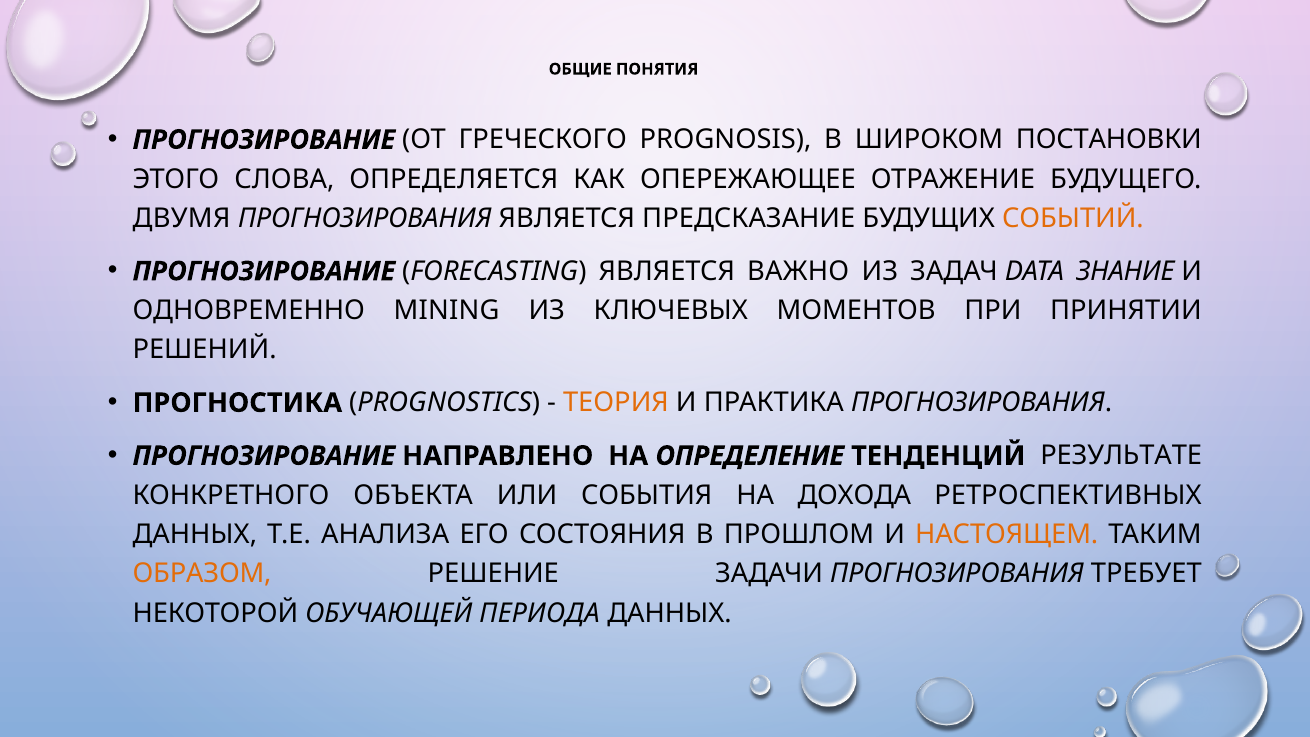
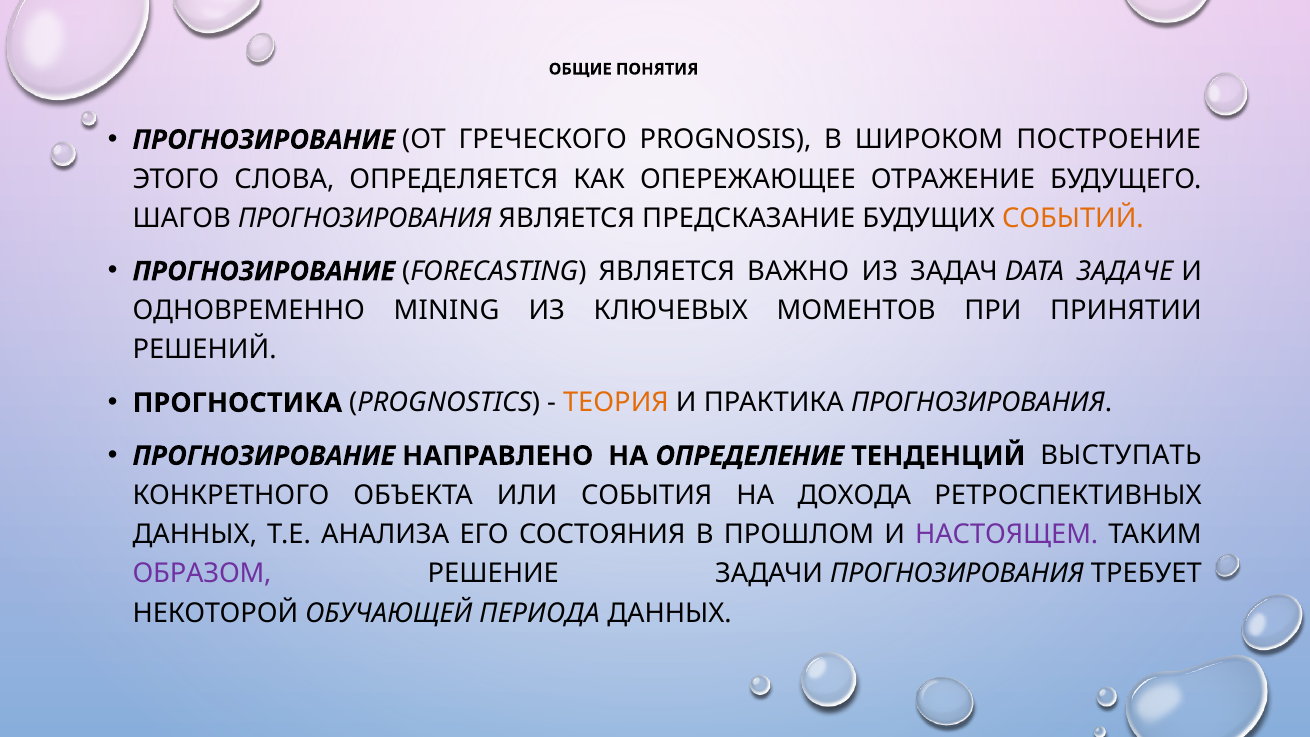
ПОСТАНОВКИ: ПОСТАНОВКИ -> ПОСТРОЕНИЕ (1109, 140)
ДВУМЯ: ДВУМЯ -> ШАГОВ (182, 218)
ЗНАНИЕ: ЗНАНИЕ -> ЗАДАЧЕ (1125, 271)
РЕЗУЛЬТАТЕ: РЕЗУЛЬТАТЕ -> ВЫСТУПАТЬ (1121, 456)
НАСТОЯЩЕМ colour: orange -> purple (1007, 534)
ОБРАЗОМ colour: orange -> purple (202, 574)
